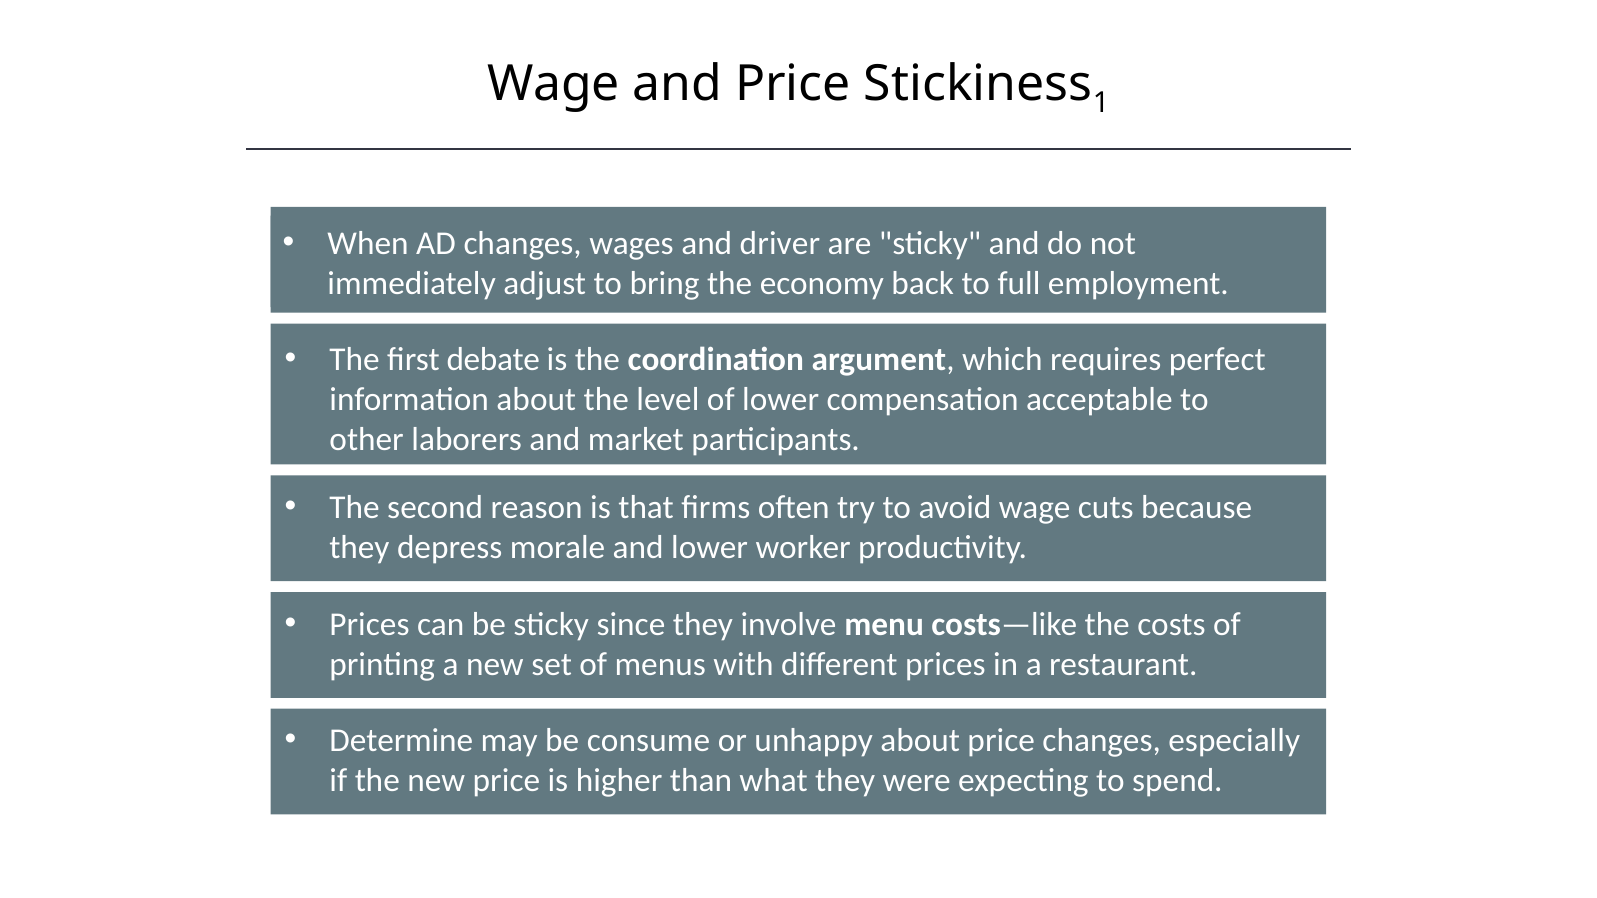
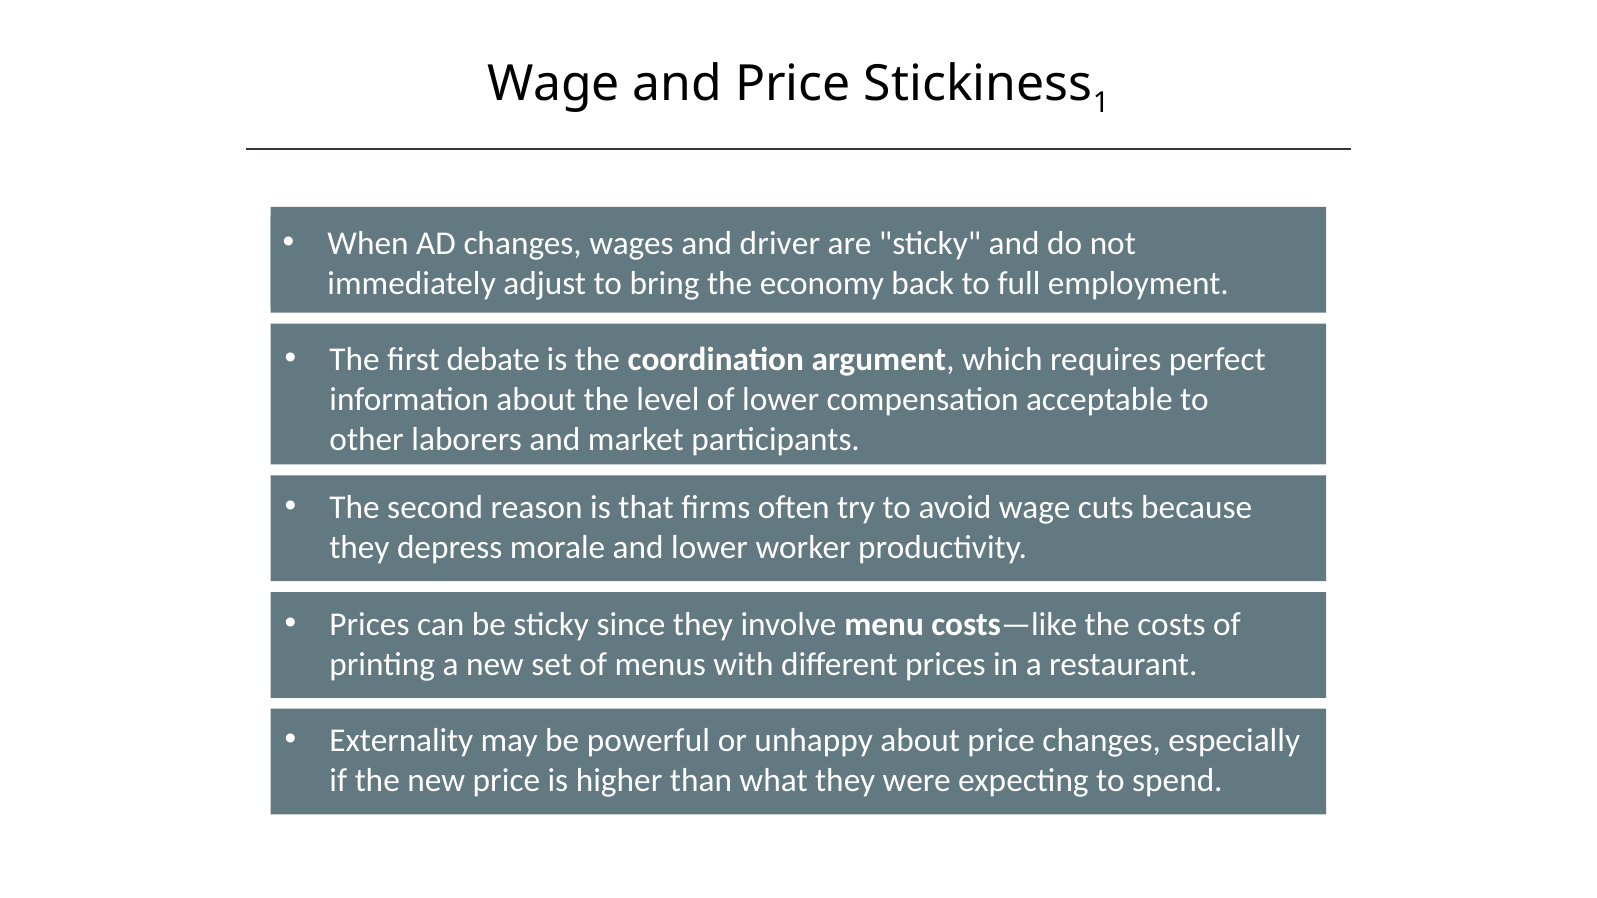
Determine: Determine -> Externality (401, 741)
consume: consume -> powerful (648, 741)
